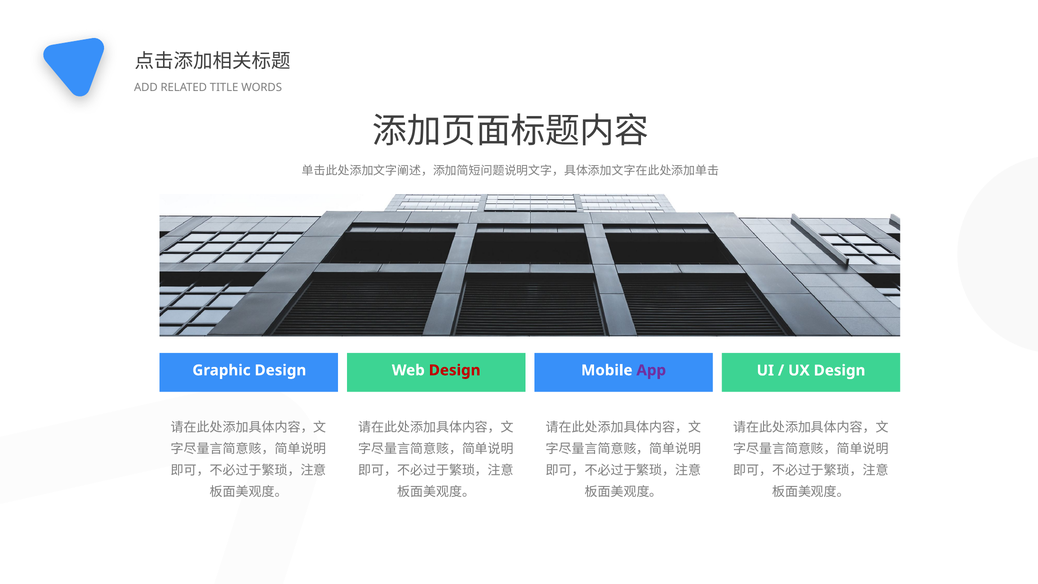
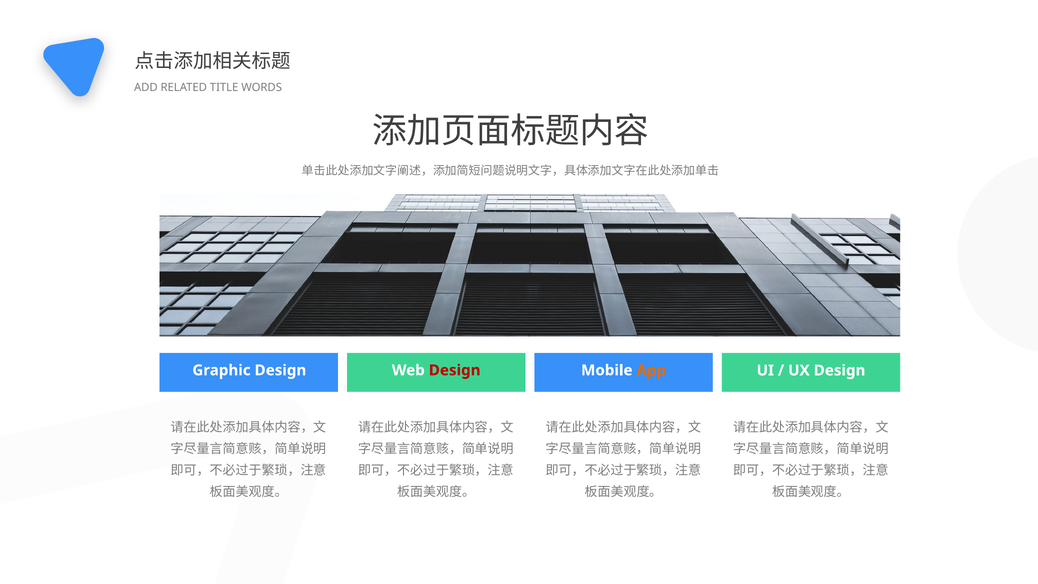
App colour: purple -> orange (651, 370)
